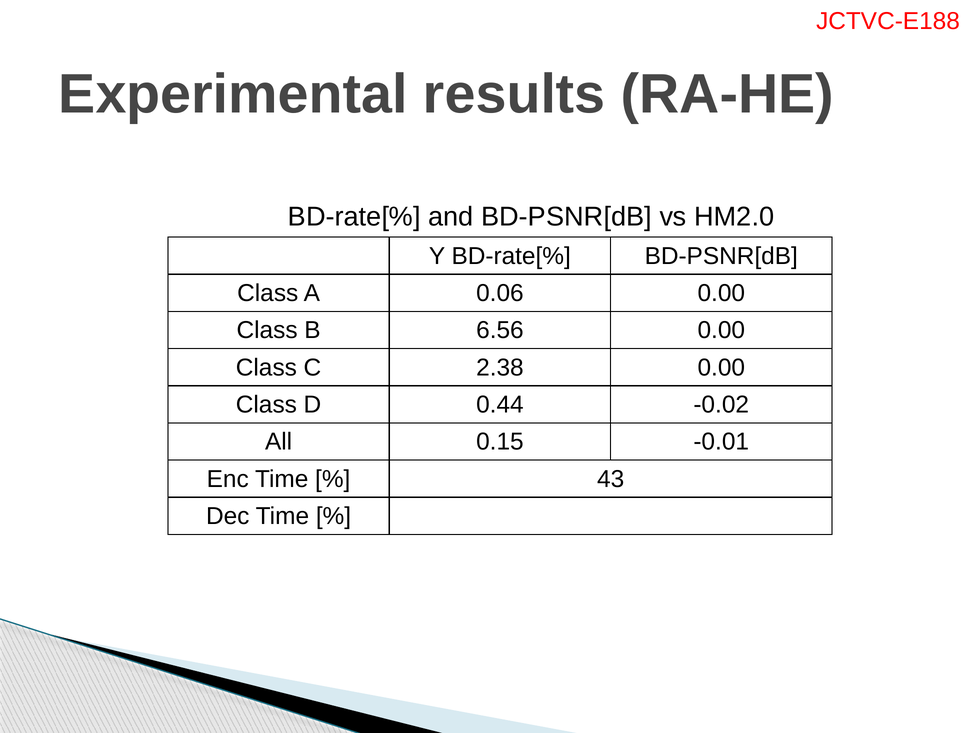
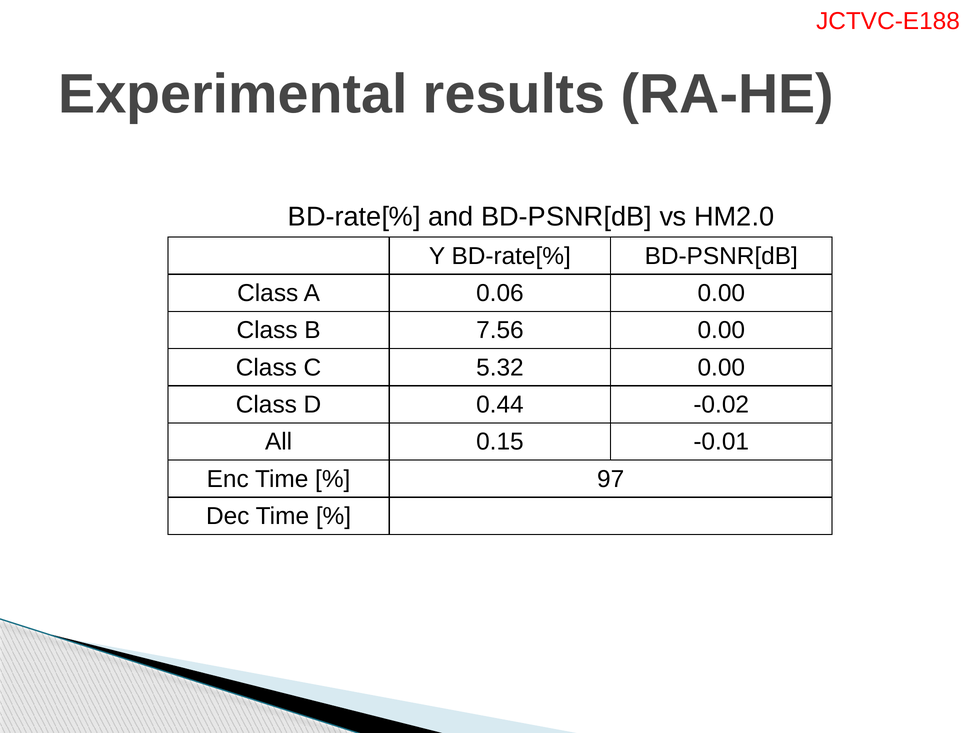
6.56: 6.56 -> 7.56 (500, 330)
2.38: 2.38 -> 5.32 (500, 367)
43: 43 -> 97 (611, 479)
